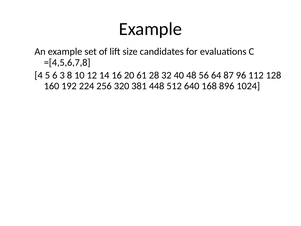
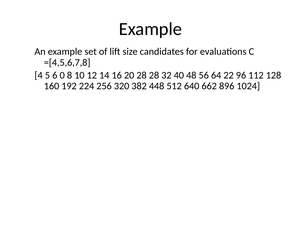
3: 3 -> 0 (62, 75)
20 61: 61 -> 28 (142, 75)
87: 87 -> 22 (229, 75)
381: 381 -> 382 (139, 86)
168: 168 -> 662 (209, 86)
